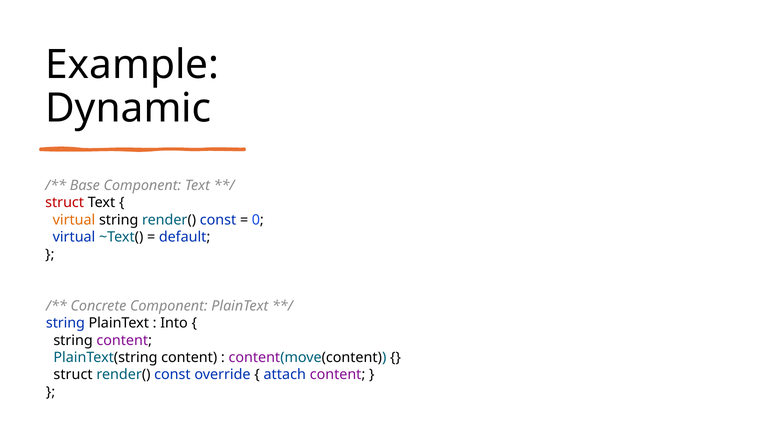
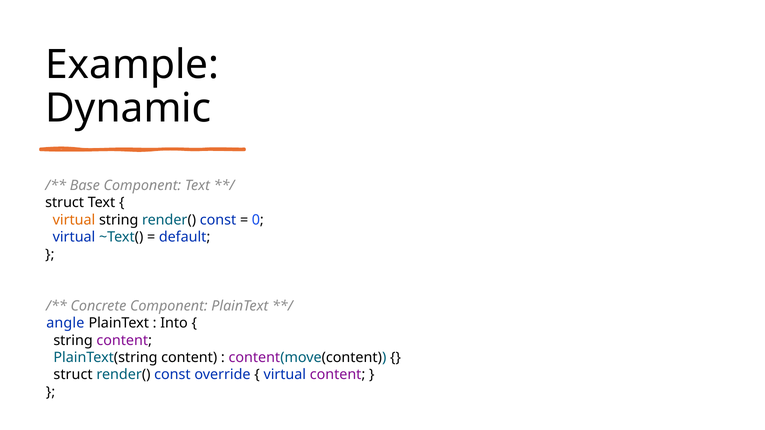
struct colour: red -> black (65, 203)
string: string -> angle (65, 323)
attach: attach -> virtual (285, 375)
